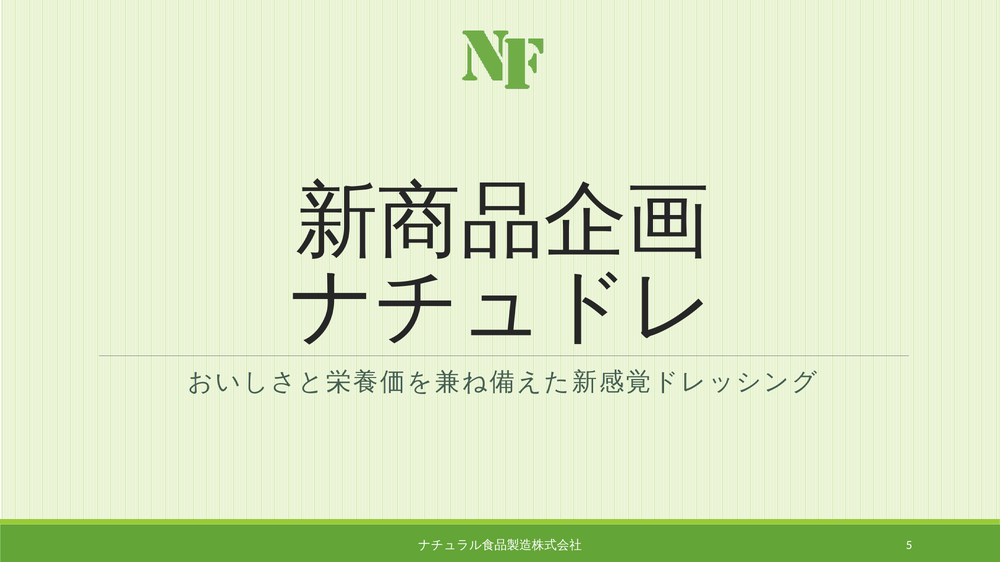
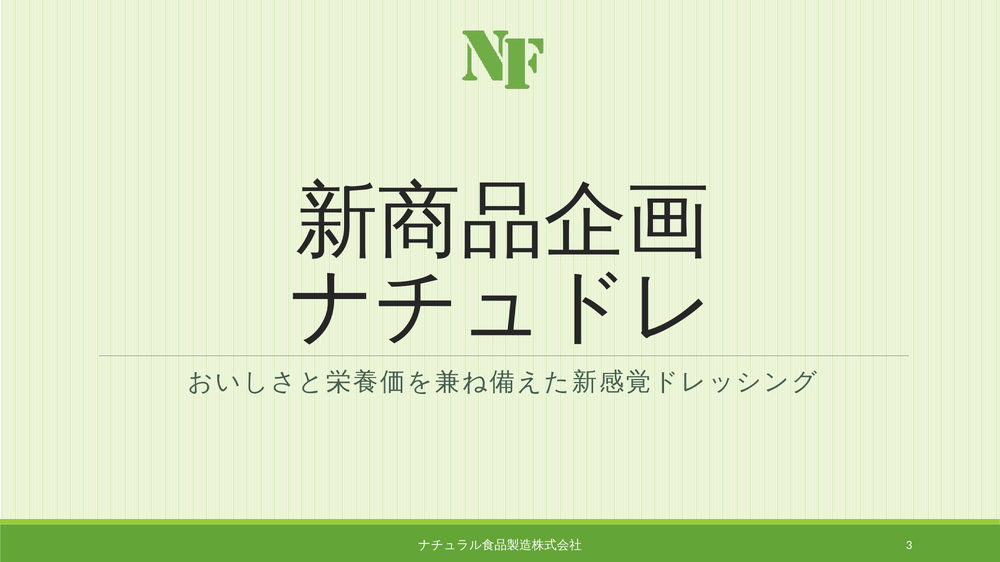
5: 5 -> 3 (909, 546)
